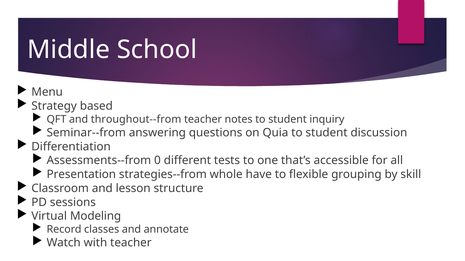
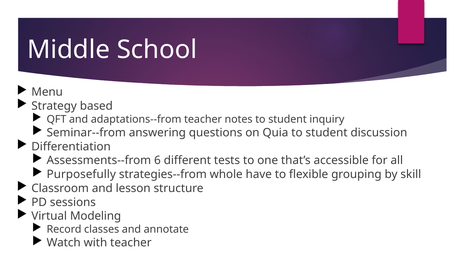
throughout--from: throughout--from -> adaptations--from (136, 120)
0: 0 -> 6 (157, 161)
Presentation: Presentation -> Purposefully (81, 175)
